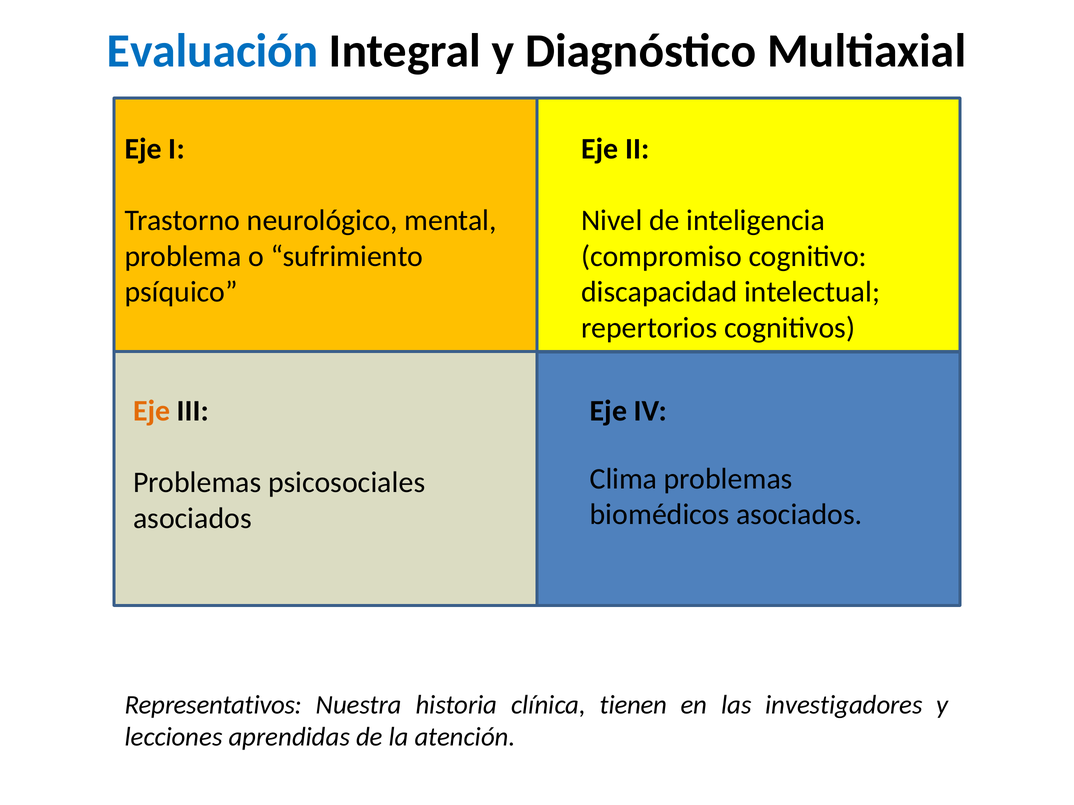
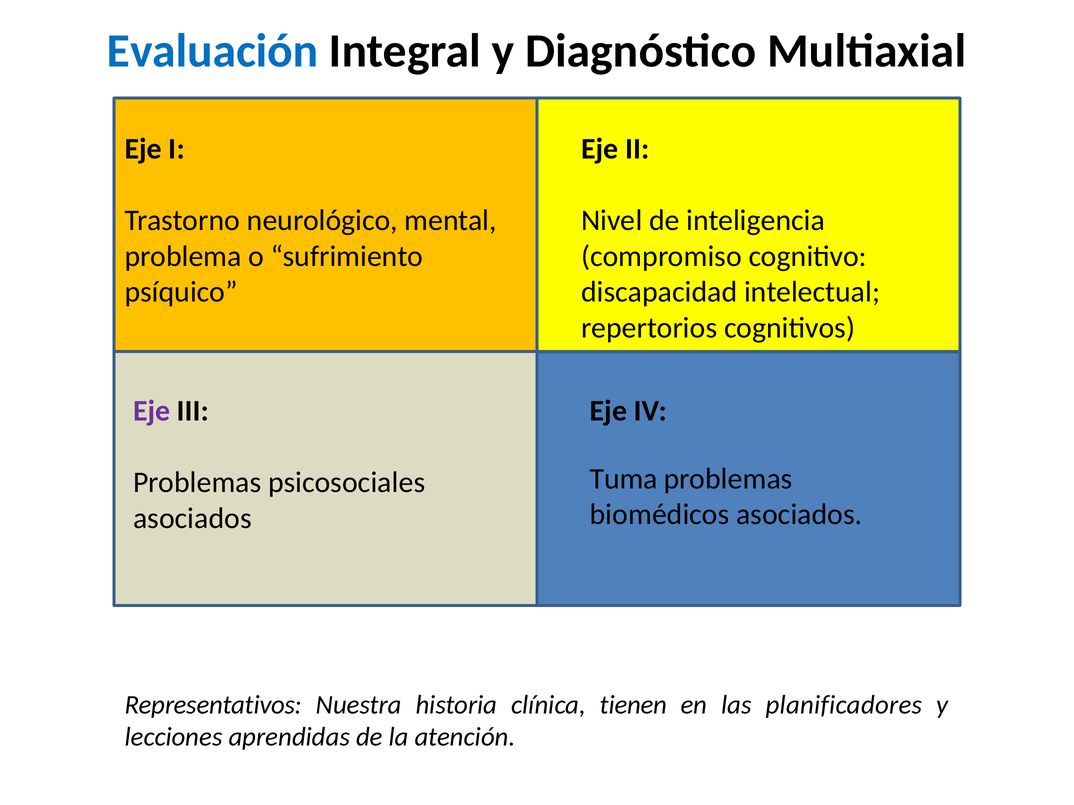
Eje colour: orange -> purple (152, 411)
Clima: Clima -> Tuma (624, 479)
investigadores: investigadores -> planificadores (844, 705)
